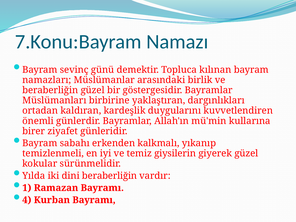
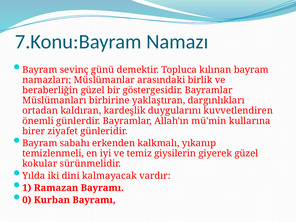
dini beraberliğin: beraberliğin -> kalmayacak (109, 176)
4: 4 -> 0 (27, 200)
